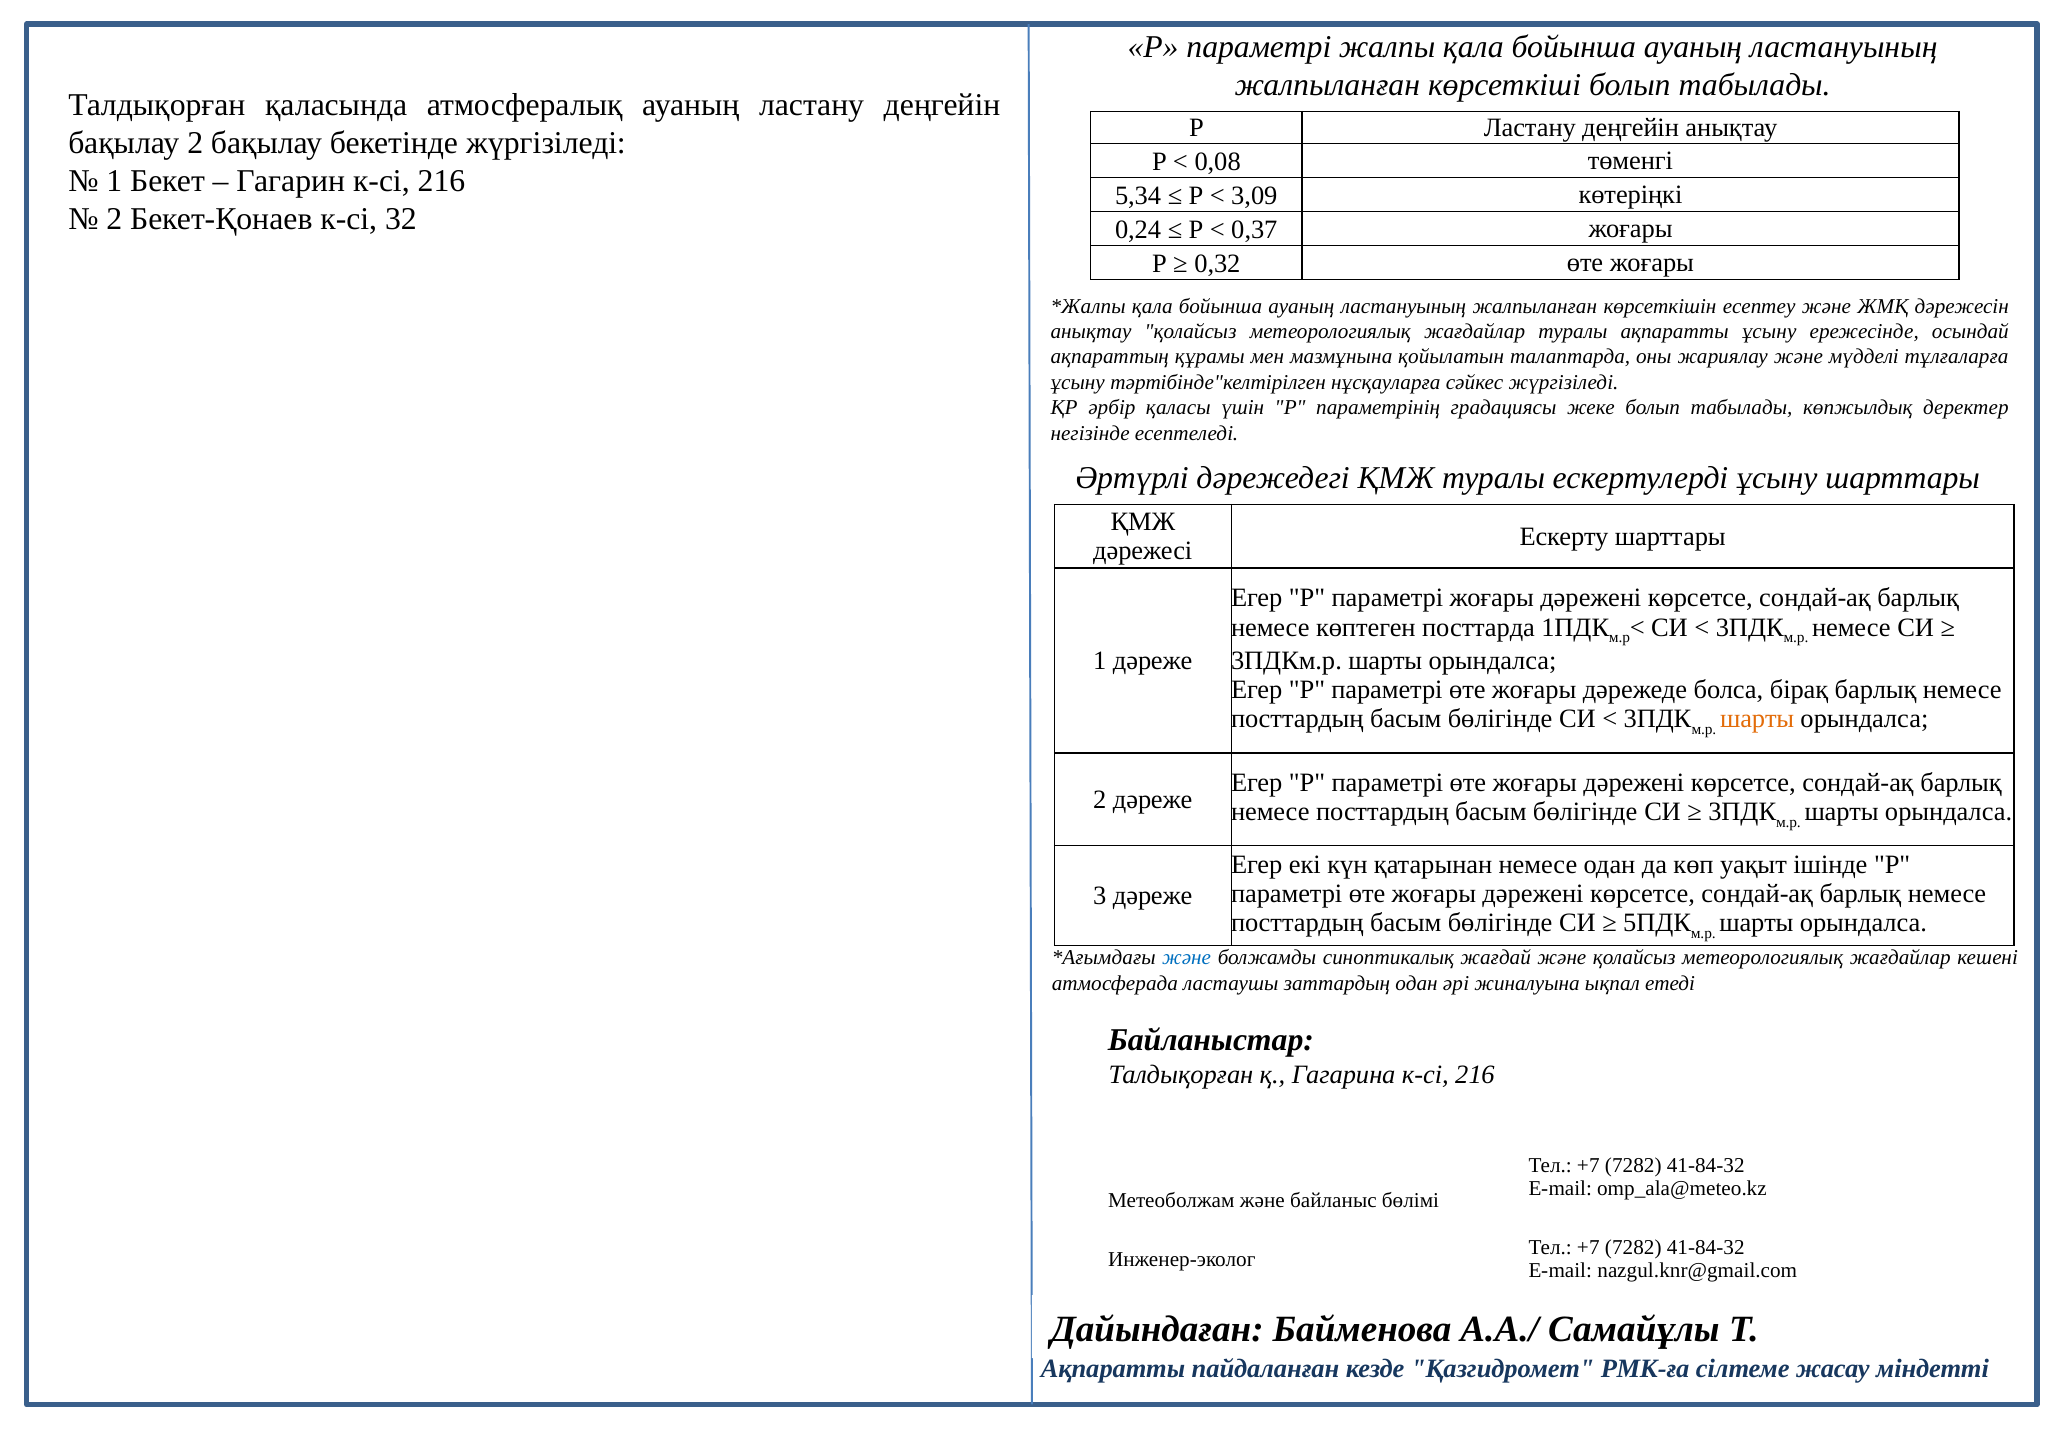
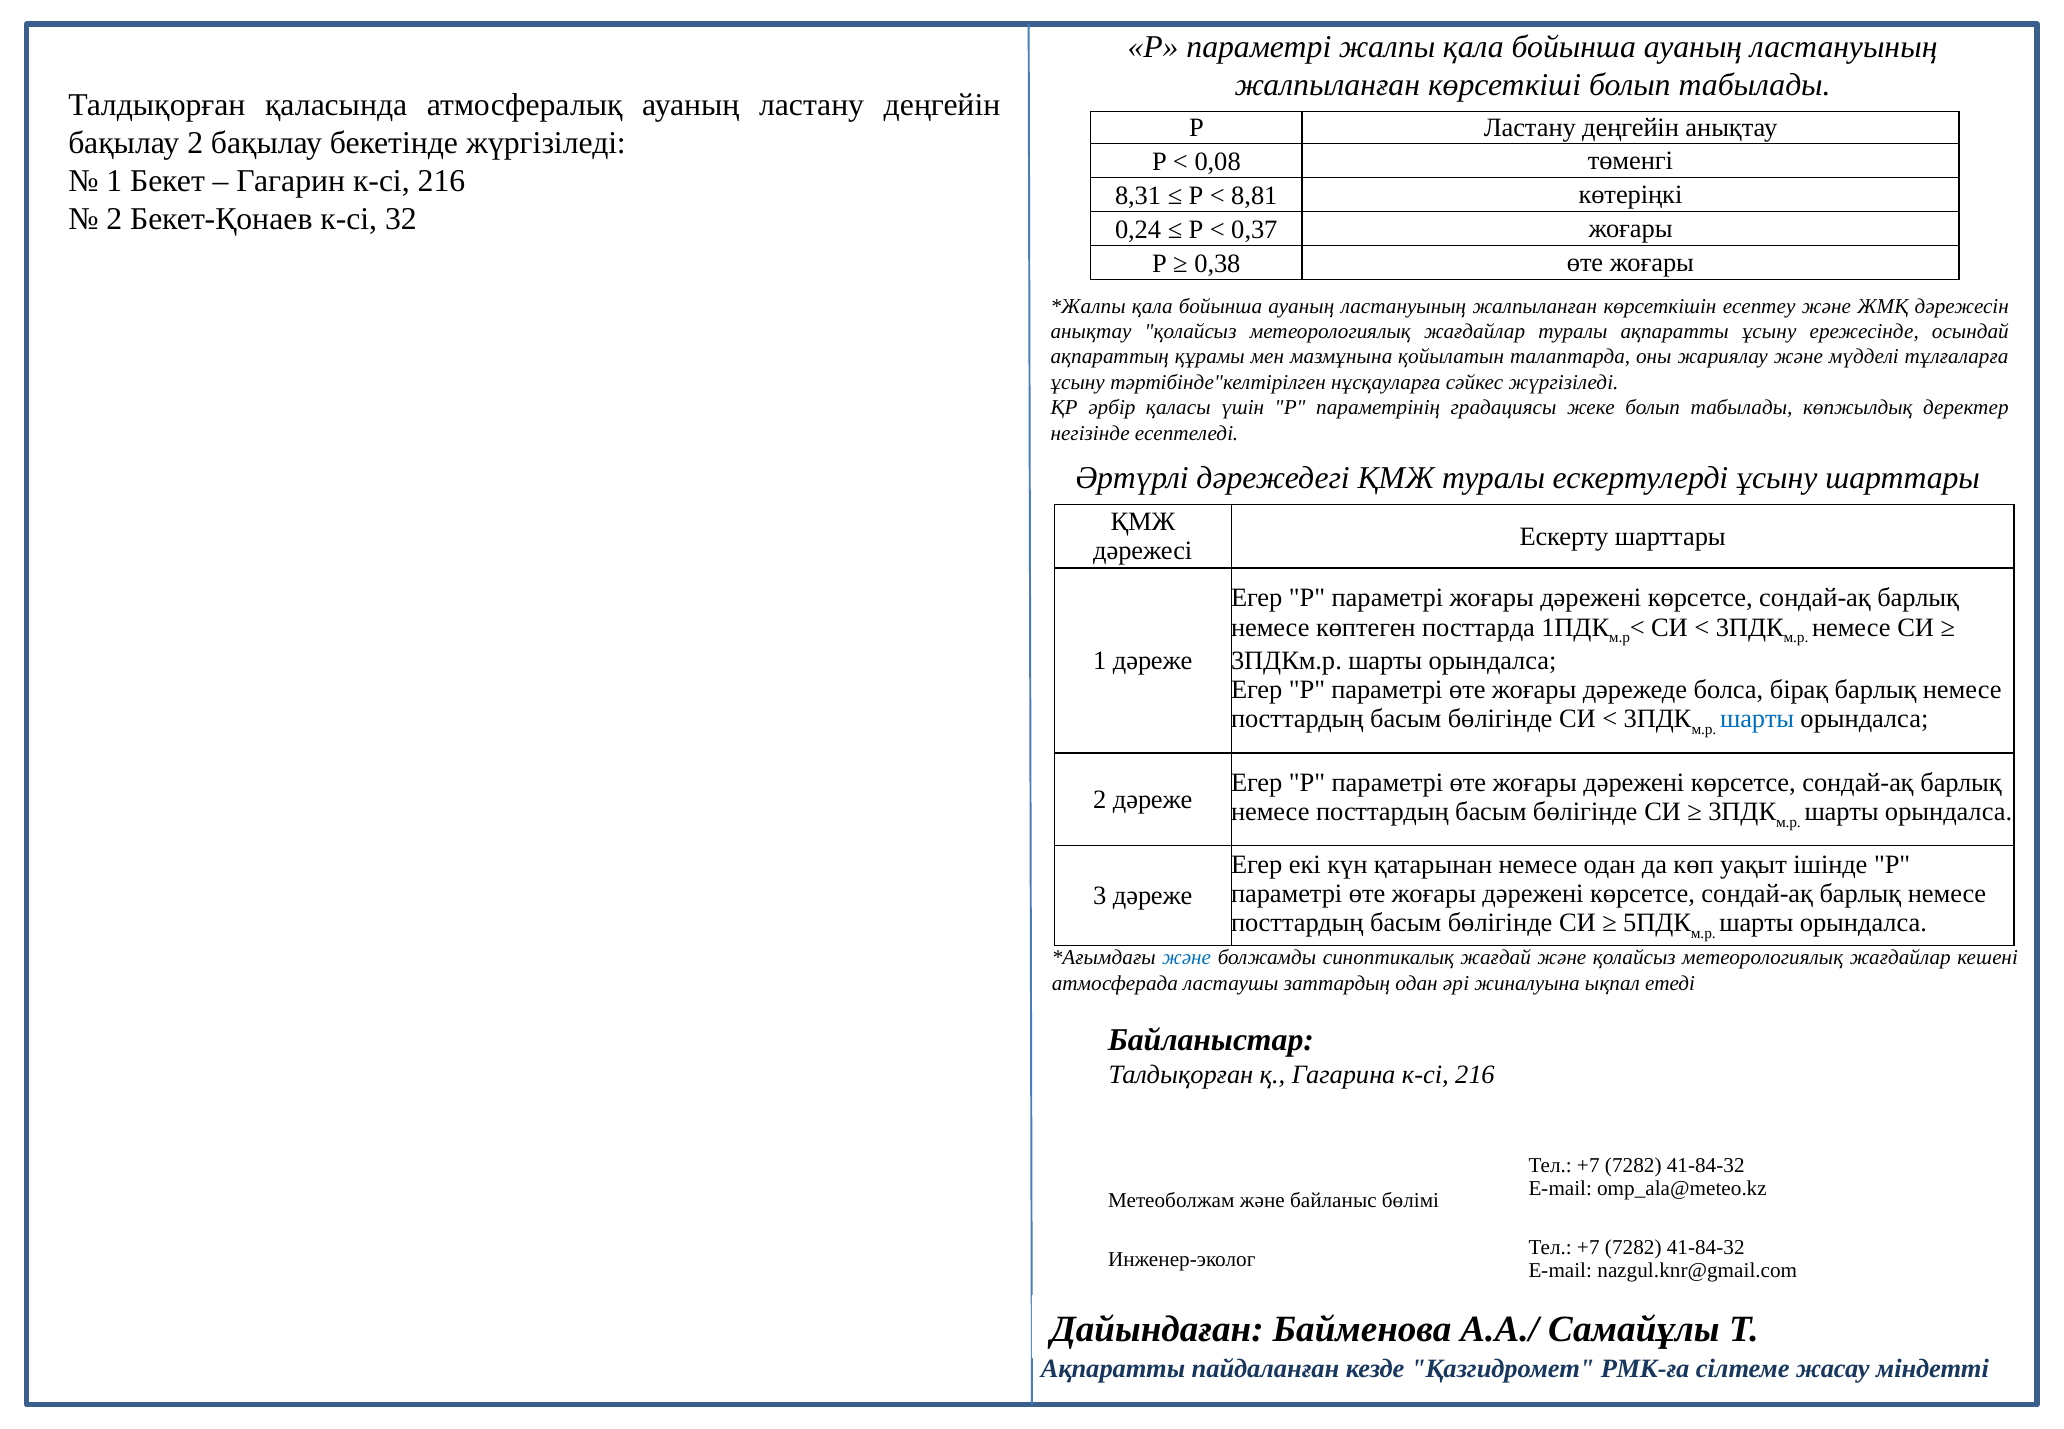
5,34: 5,34 -> 8,31 (1138, 196)
3,09: 3,09 -> 8,81 (1254, 196)
0,32: 0,32 -> 0,38 (1217, 264)
шарты colour: orange -> blue (1757, 719)
